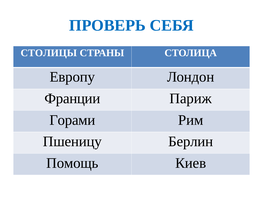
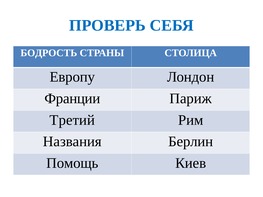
СТОЛИЦЫ: СТОЛИЦЫ -> БОДРОСТЬ (49, 53)
Горами: Горами -> Третий (72, 120)
Пшеницу: Пшеницу -> Названия (72, 142)
